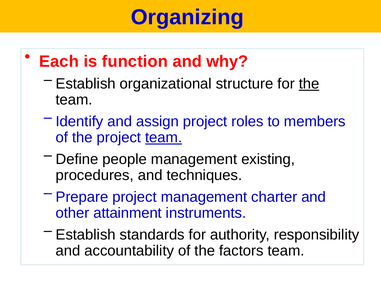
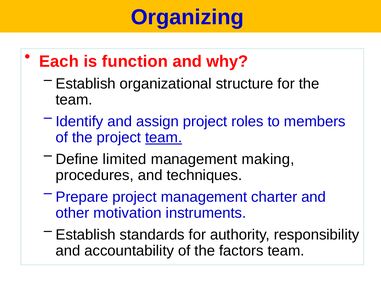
the underline: present -> none (309, 84)
people: people -> limited (125, 159)
existing: existing -> making (268, 159)
attainment: attainment -> motivation (128, 213)
